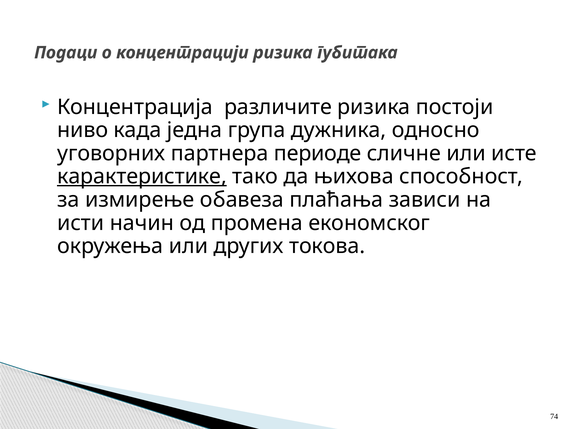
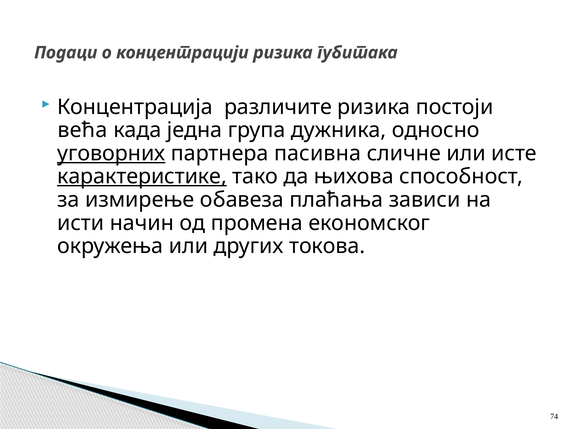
ниво: ниво -> већа (82, 130)
уговорних underline: none -> present (111, 153)
периоде: периоде -> пасивна (318, 153)
